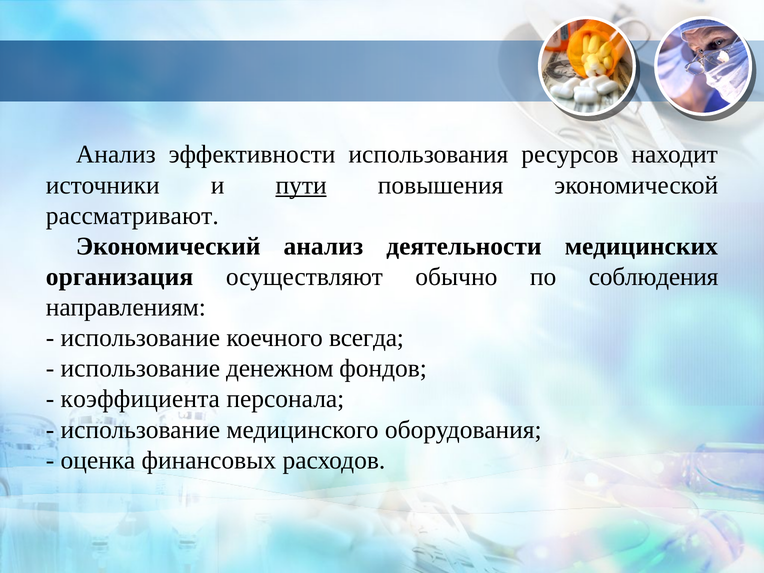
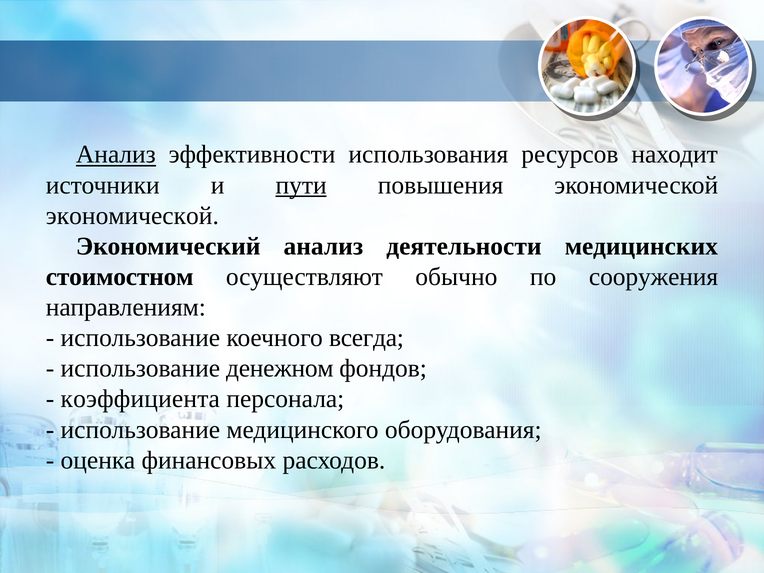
Анализ underline: none -> present (116, 155)
рассматривают: рассматривают -> экономической (132, 216)
организация: организация -> стоимостном (120, 277)
соблюдения: соблюдения -> сооружения (654, 277)
